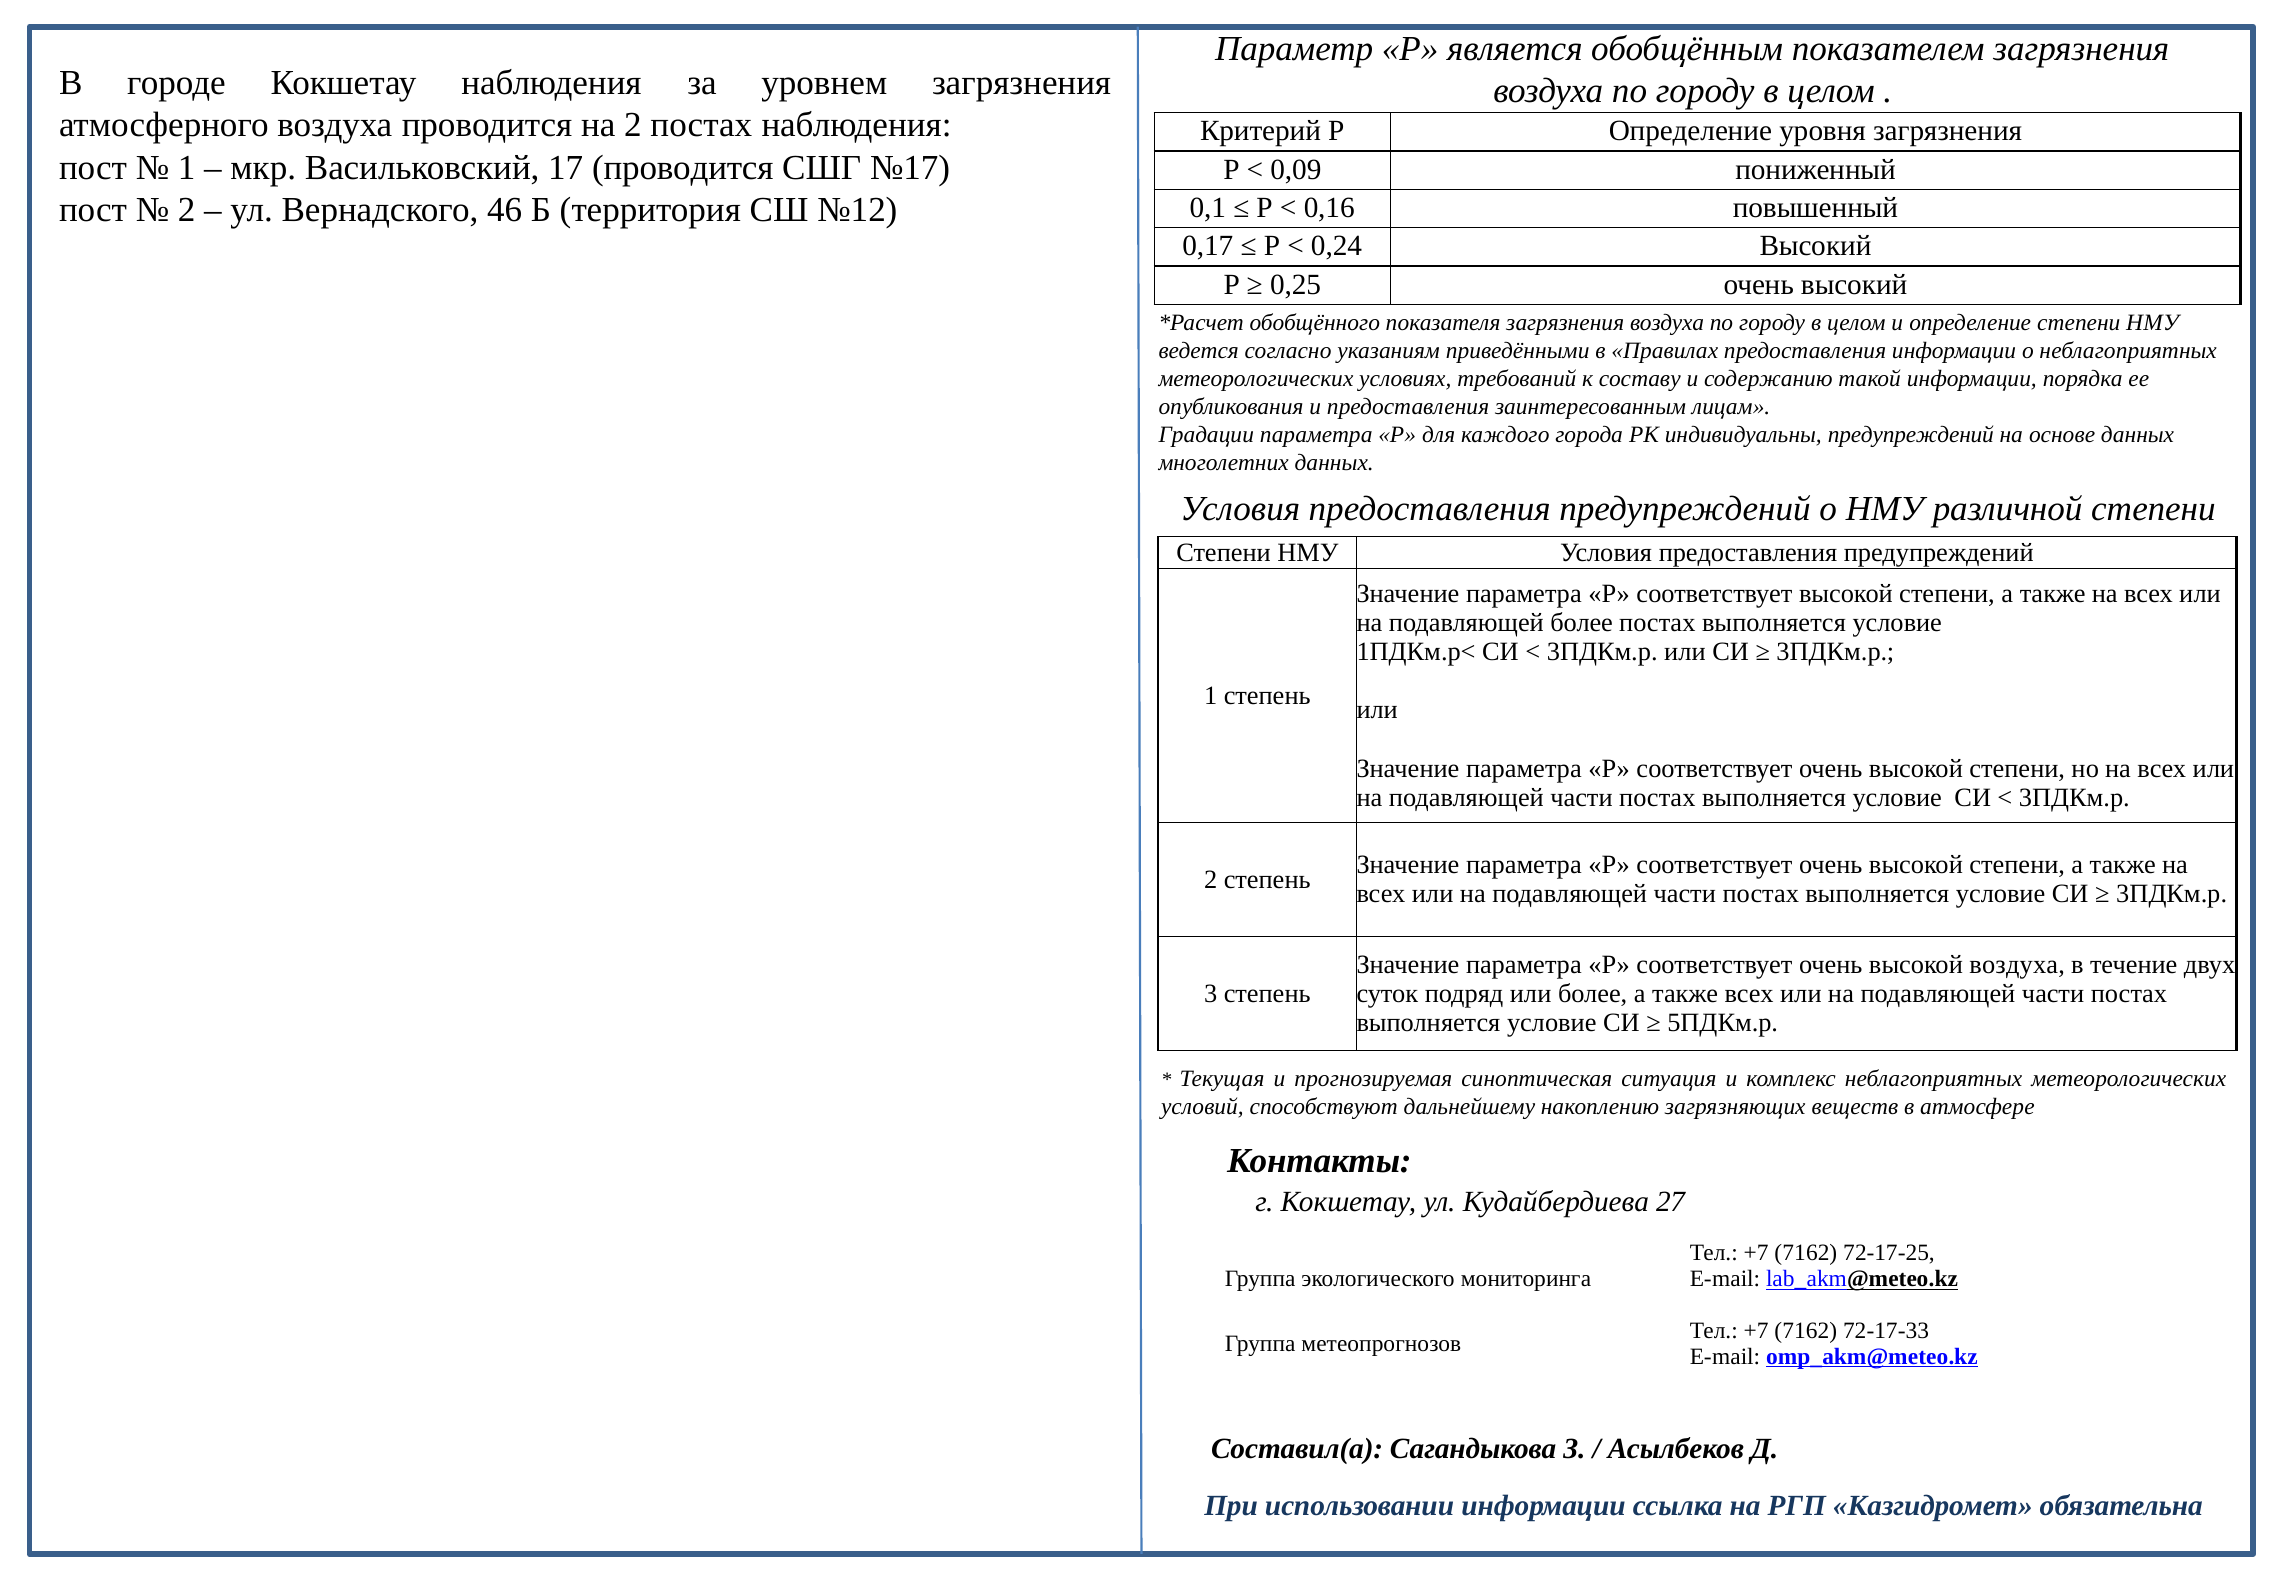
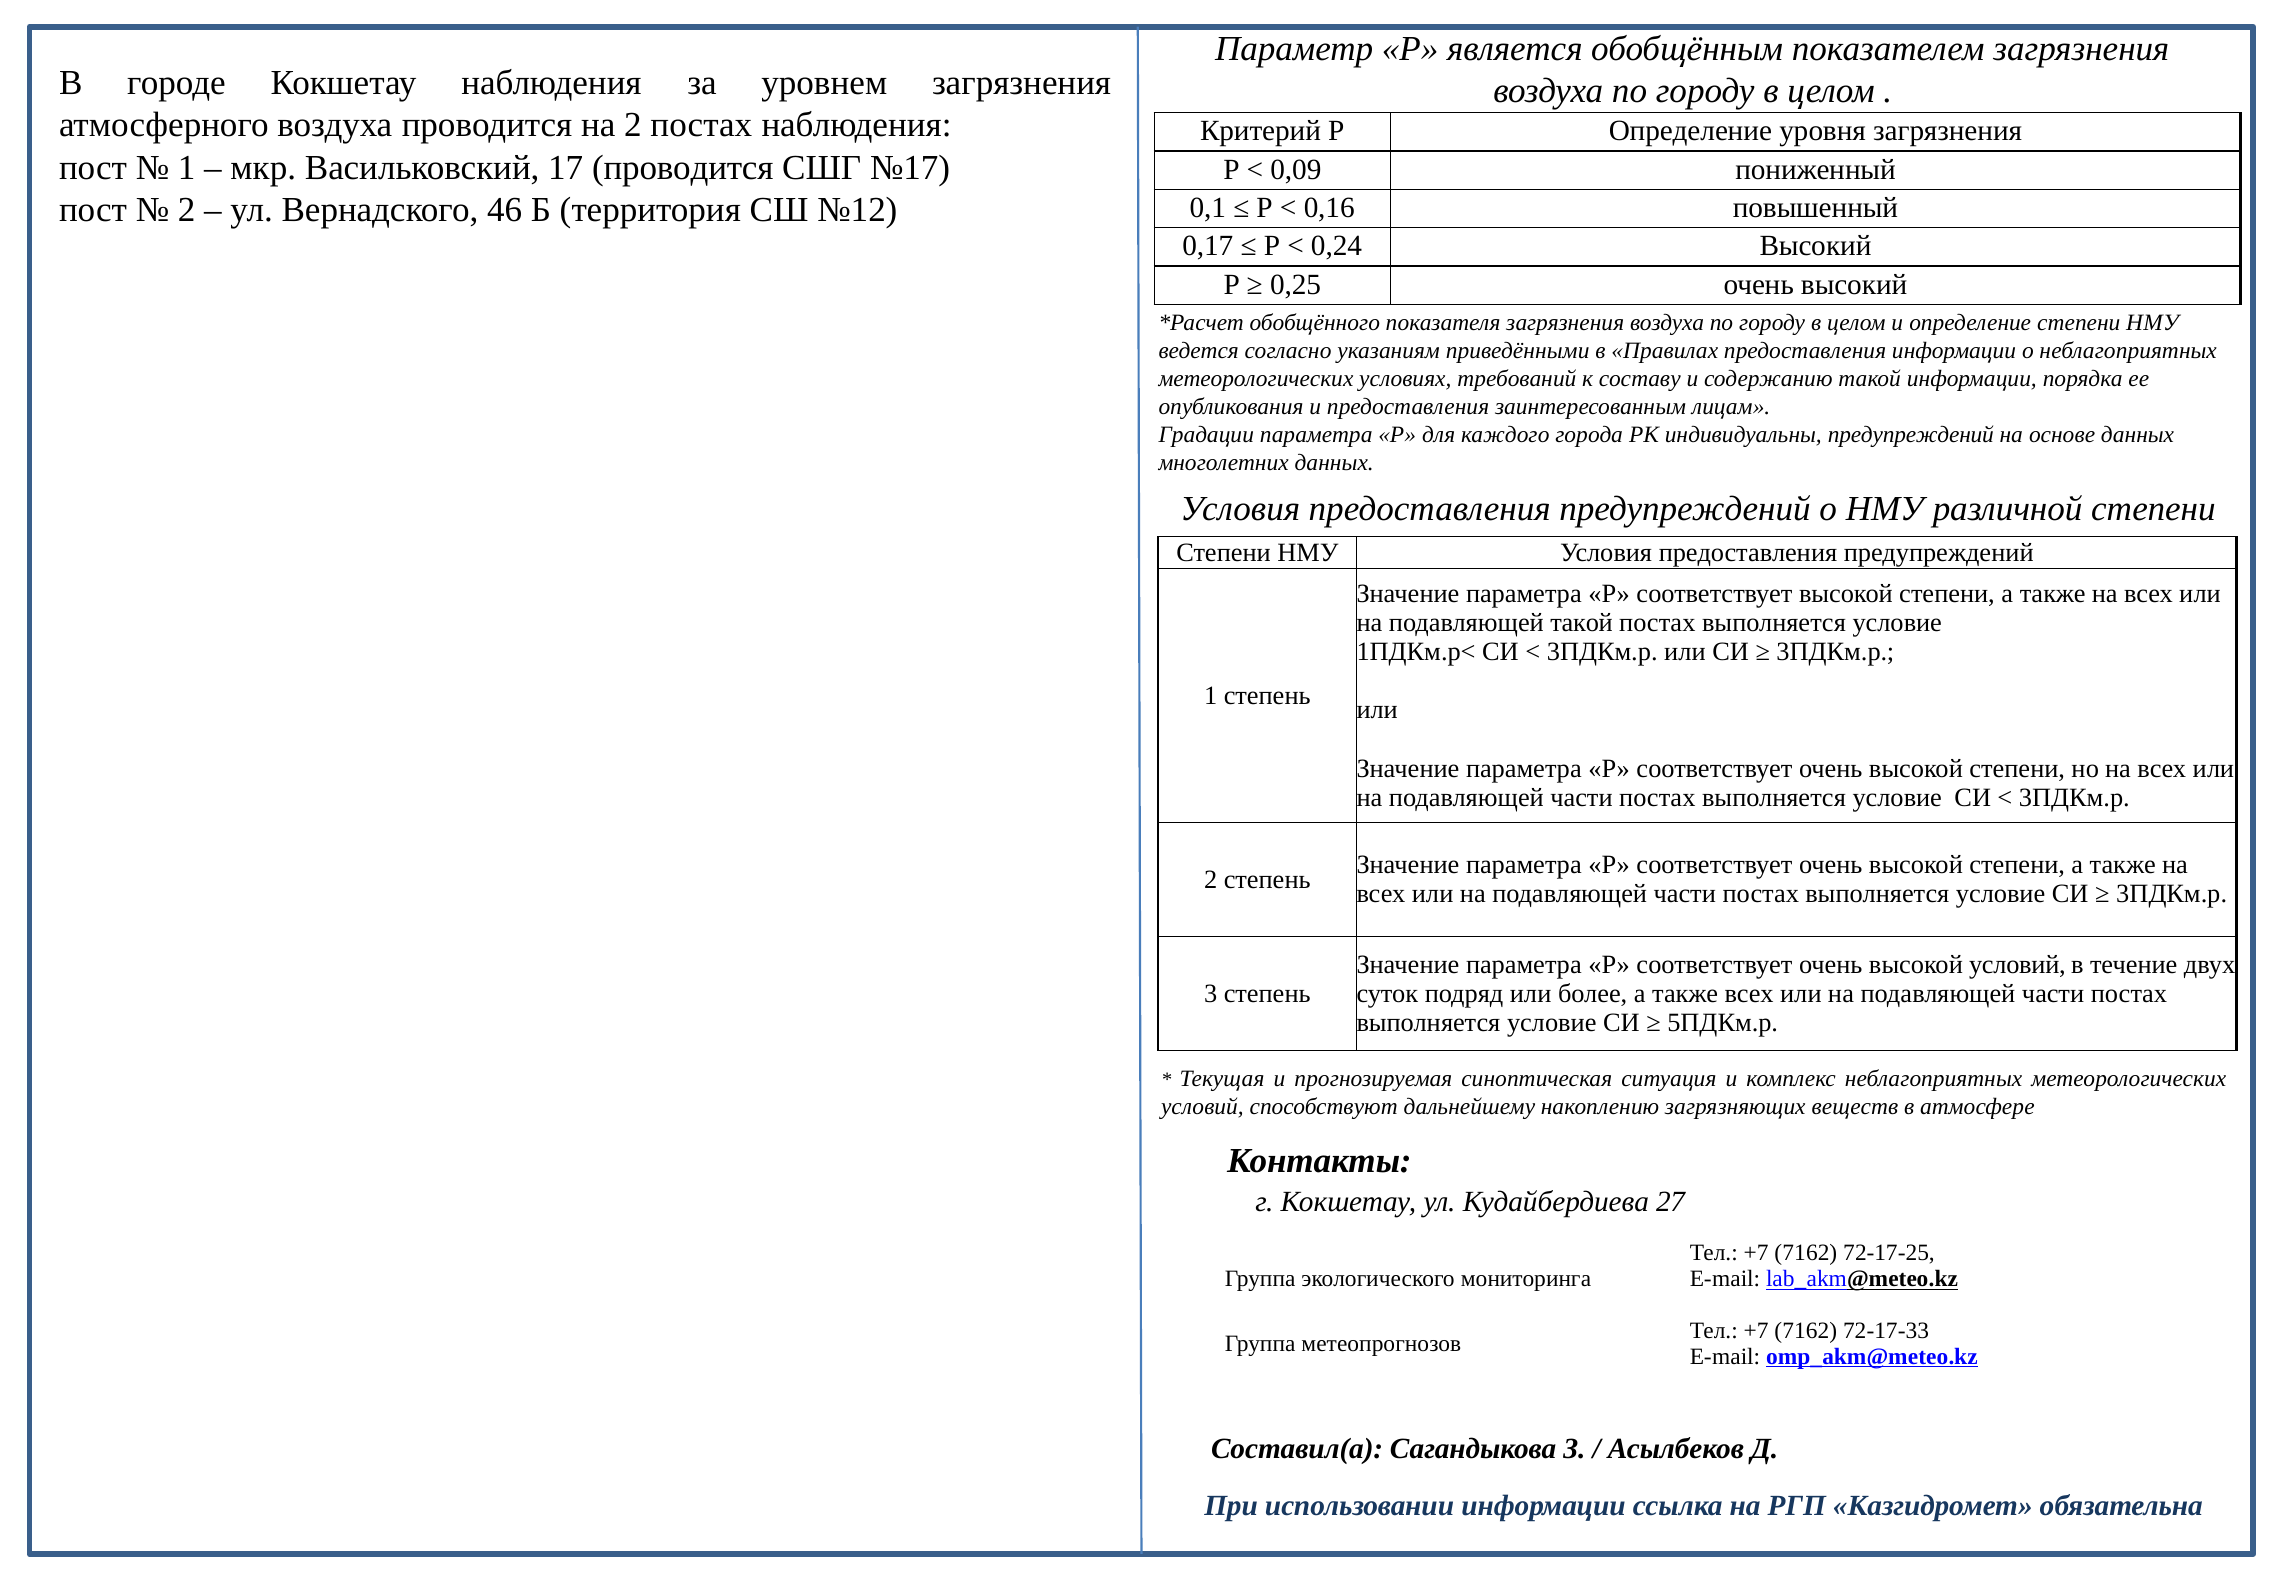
подавляющей более: более -> такой (1582, 622)
высокой воздуха: воздуха -> условий (2017, 964)
